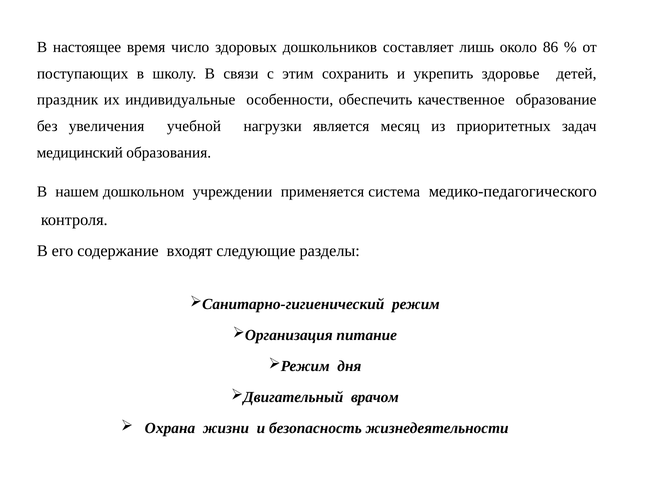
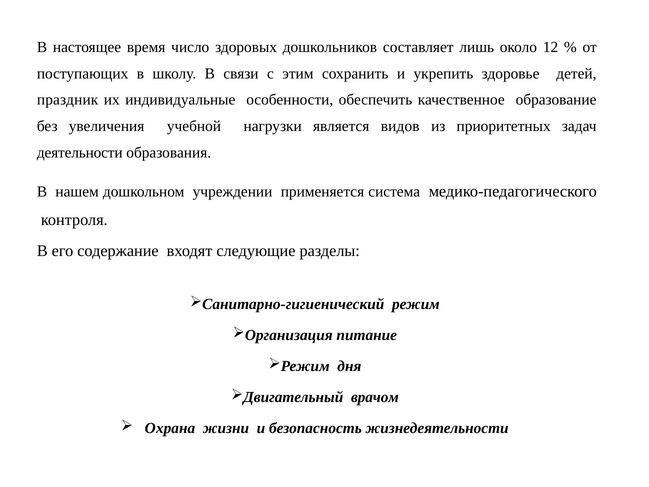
86: 86 -> 12 (551, 47)
месяц: месяц -> видов (400, 126)
медицинский: медицинский -> деятельности (80, 153)
